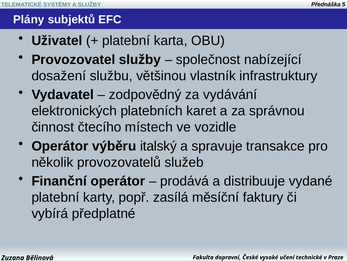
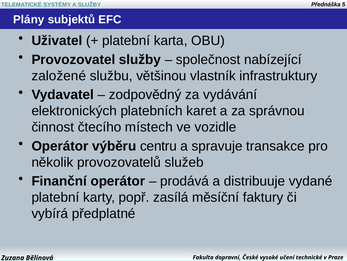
dosažení: dosažení -> založené (59, 76)
italský: italský -> centru (158, 146)
